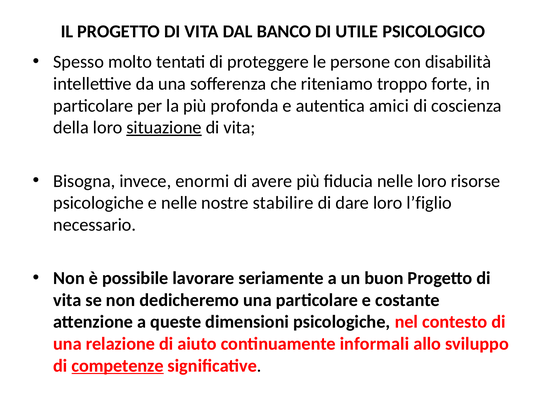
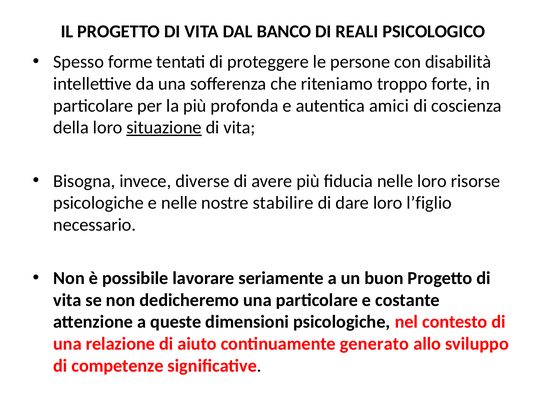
UTILE: UTILE -> REALI (357, 31)
molto: molto -> forme (130, 62)
enormi: enormi -> diverse (202, 181)
informali: informali -> generato (374, 343)
competenze underline: present -> none (118, 365)
